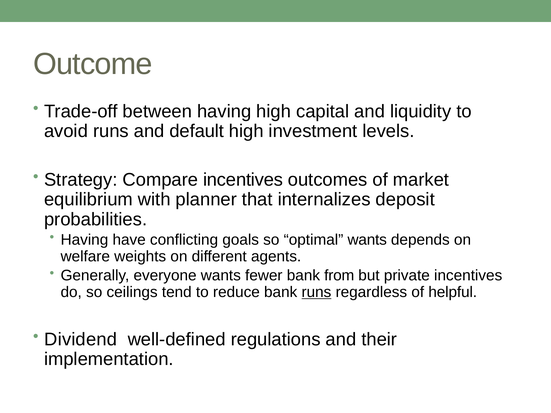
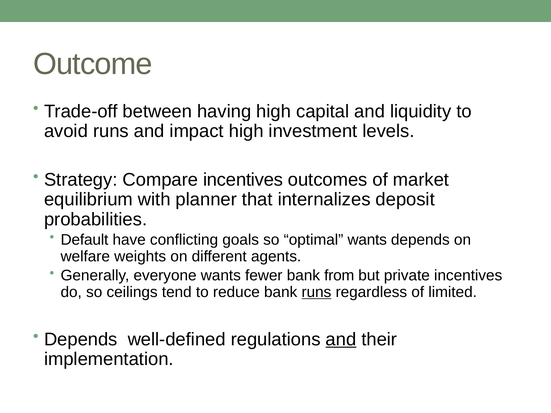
default: default -> impact (197, 131)
Having: Having -> Default (84, 240)
helpful: helpful -> limited (453, 292)
Dividend: Dividend -> Depends (81, 339)
and underline: none -> present (341, 339)
